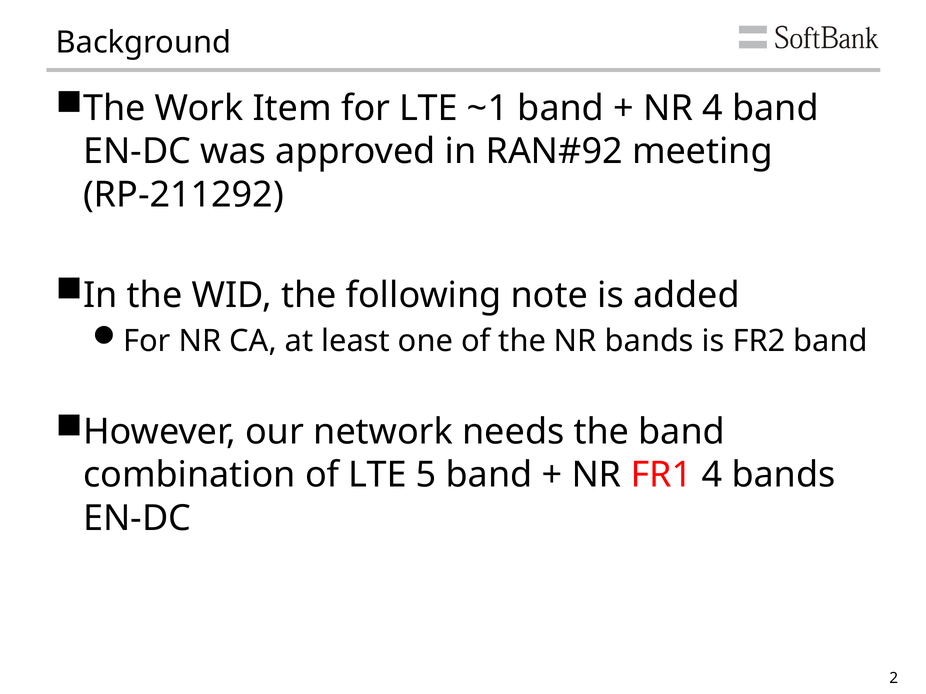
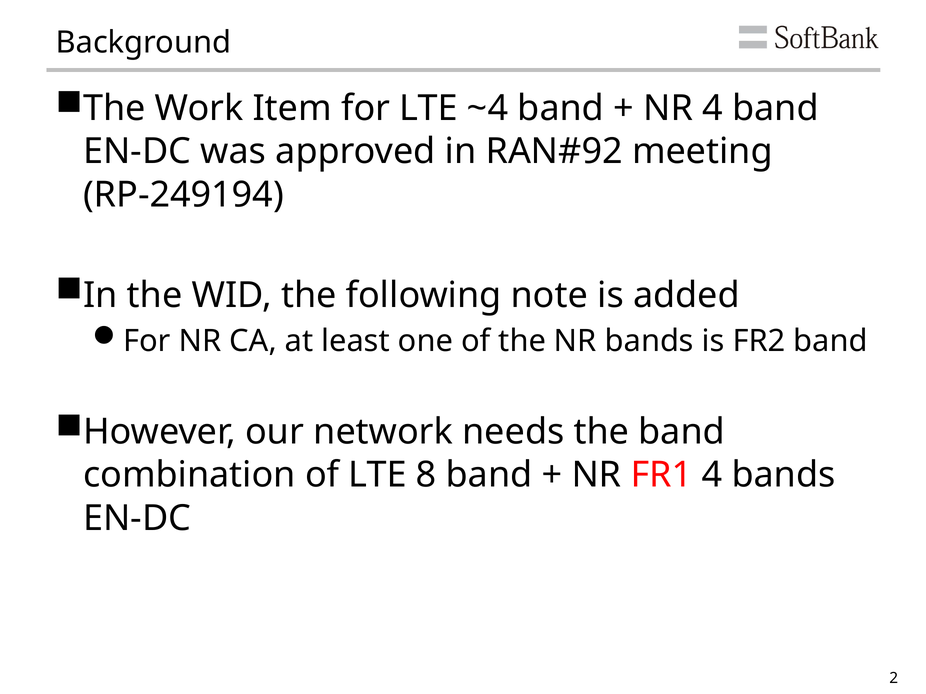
~1: ~1 -> ~4 (487, 109)
RP-211292: RP-211292 -> RP-249194 (184, 195)
5: 5 -> 8 (426, 475)
